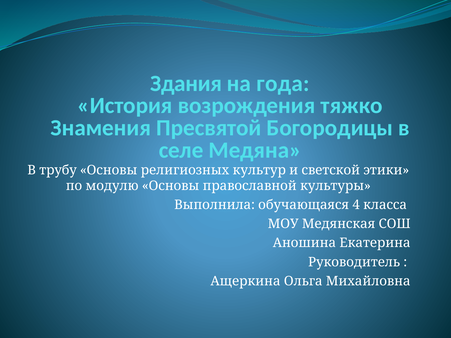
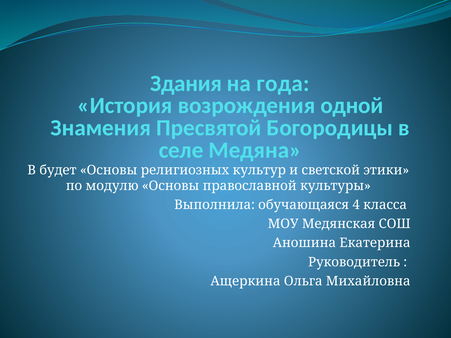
тяжко: тяжко -> одной (352, 106)
трубу: трубу -> будет (58, 170)
